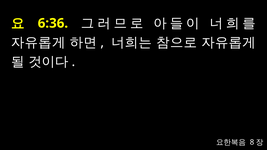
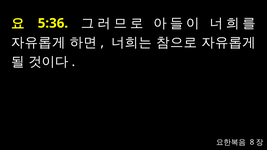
6:36: 6:36 -> 5:36 (53, 23)
